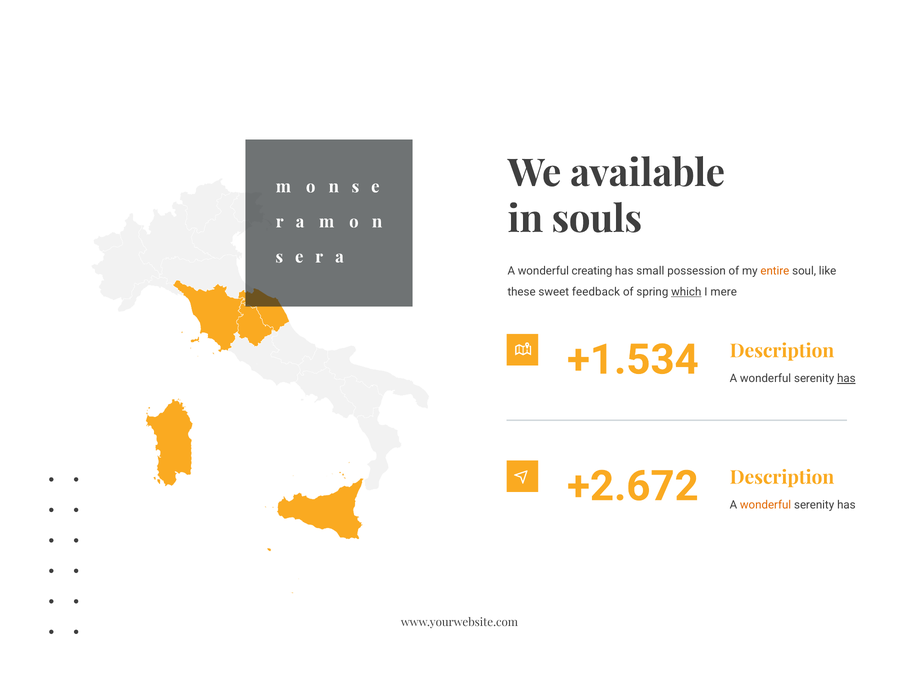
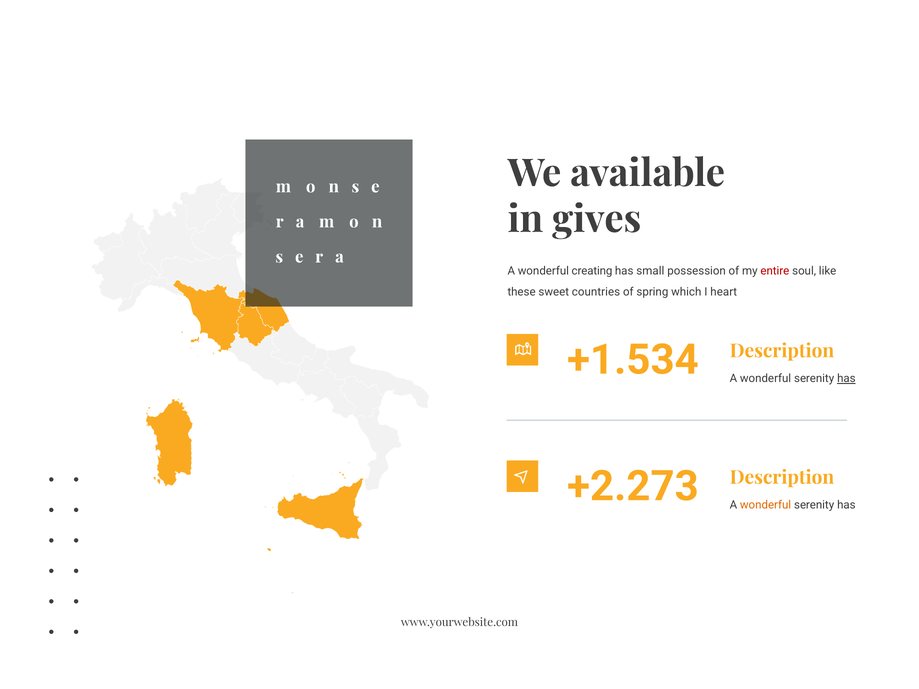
souls: souls -> gives (597, 219)
entire colour: orange -> red (775, 271)
feedback: feedback -> countries (596, 292)
which underline: present -> none (686, 292)
mere: mere -> heart (724, 292)
+2.672: +2.672 -> +2.273 (633, 486)
